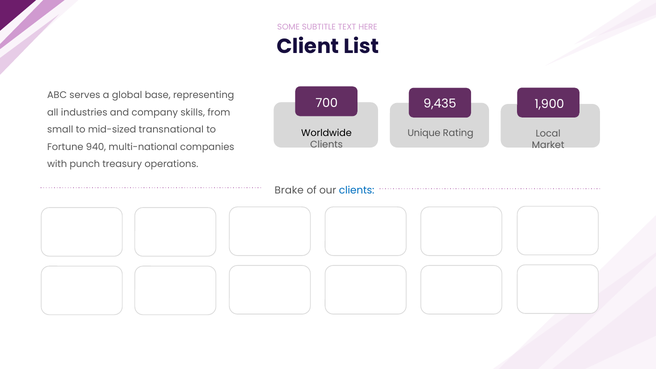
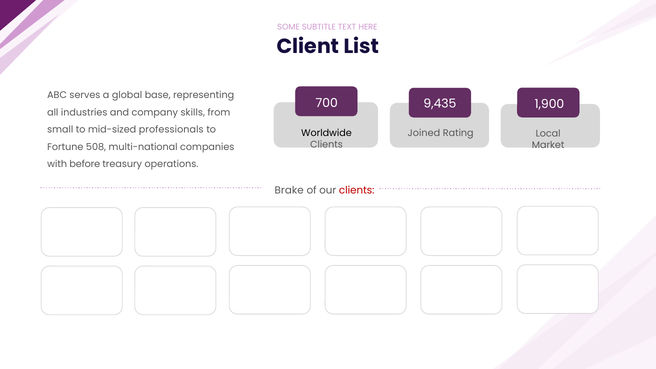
transnational: transnational -> professionals (171, 130)
Unique: Unique -> Joined (424, 133)
940: 940 -> 508 (96, 147)
punch: punch -> before (85, 164)
clients colour: blue -> red (357, 190)
